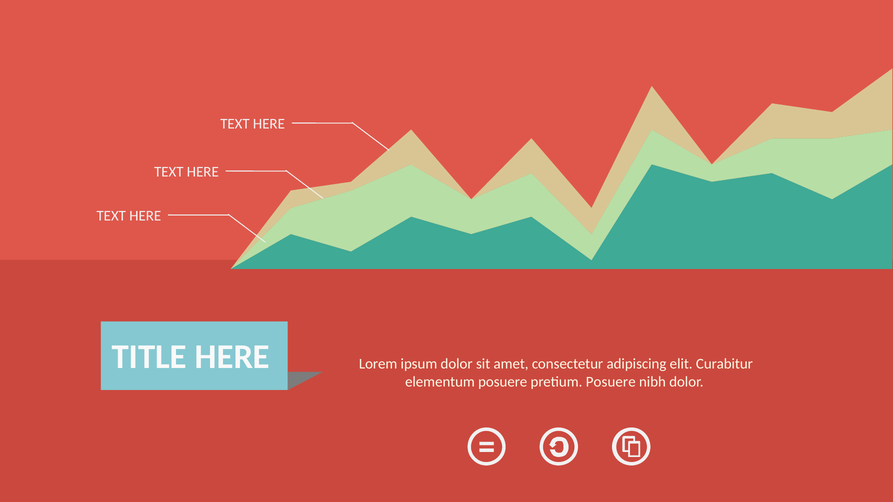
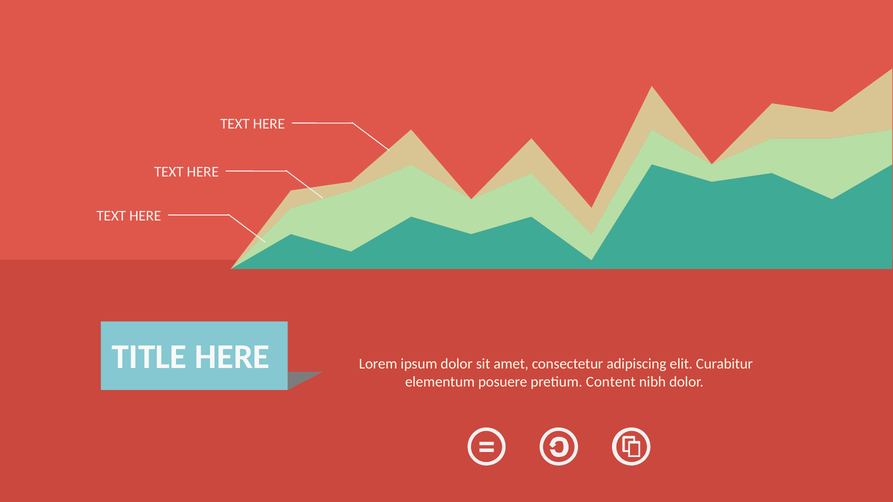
pretium Posuere: Posuere -> Content (611, 382)
